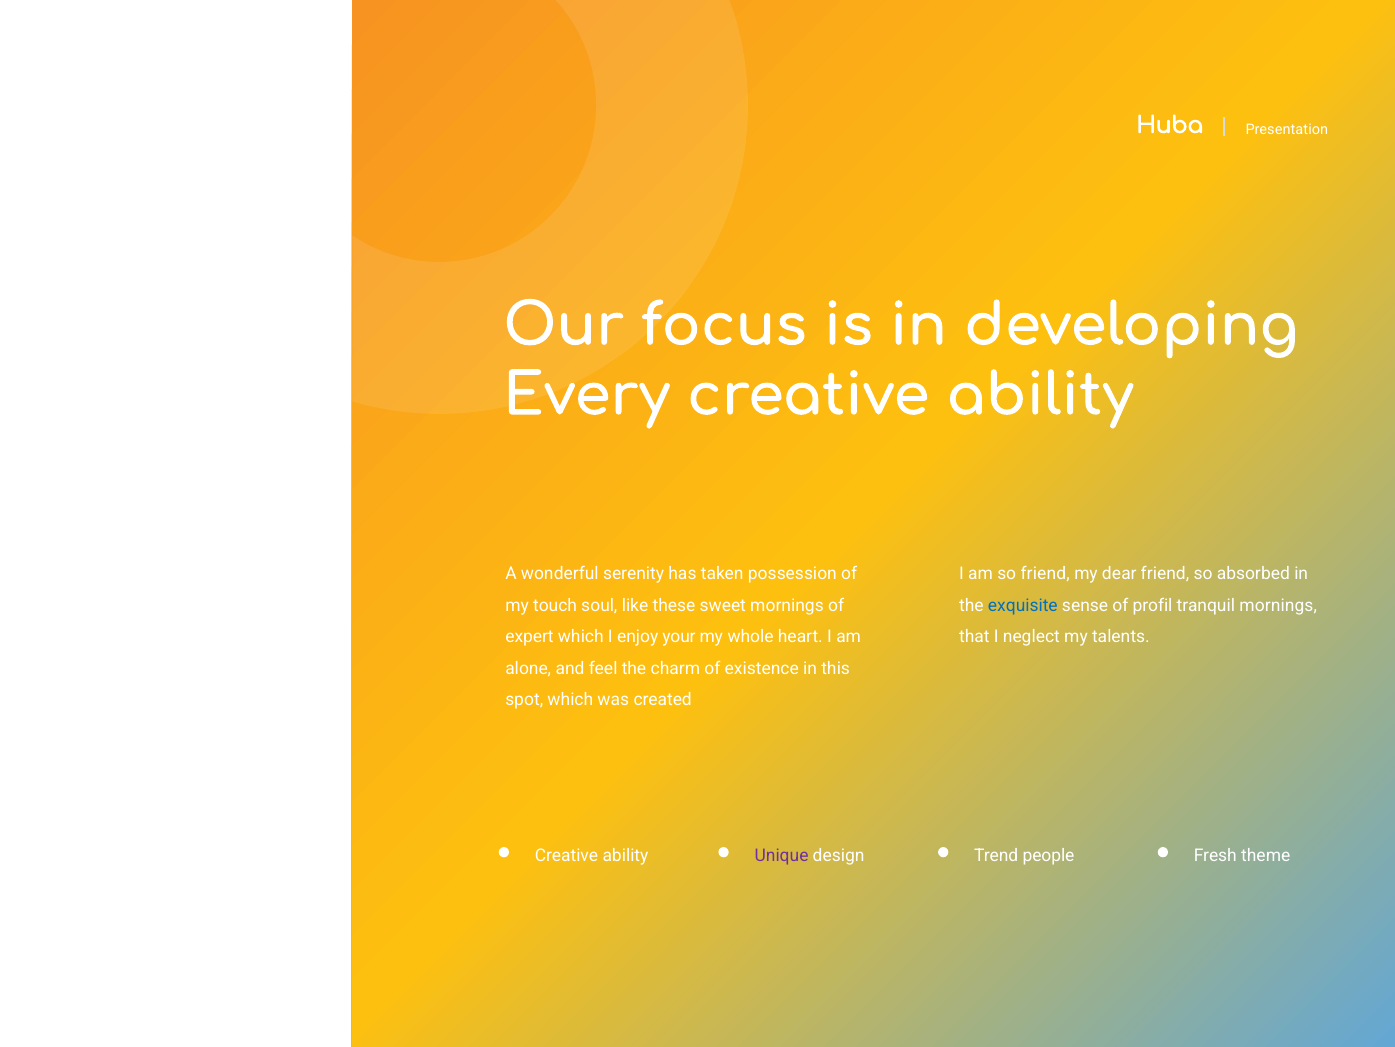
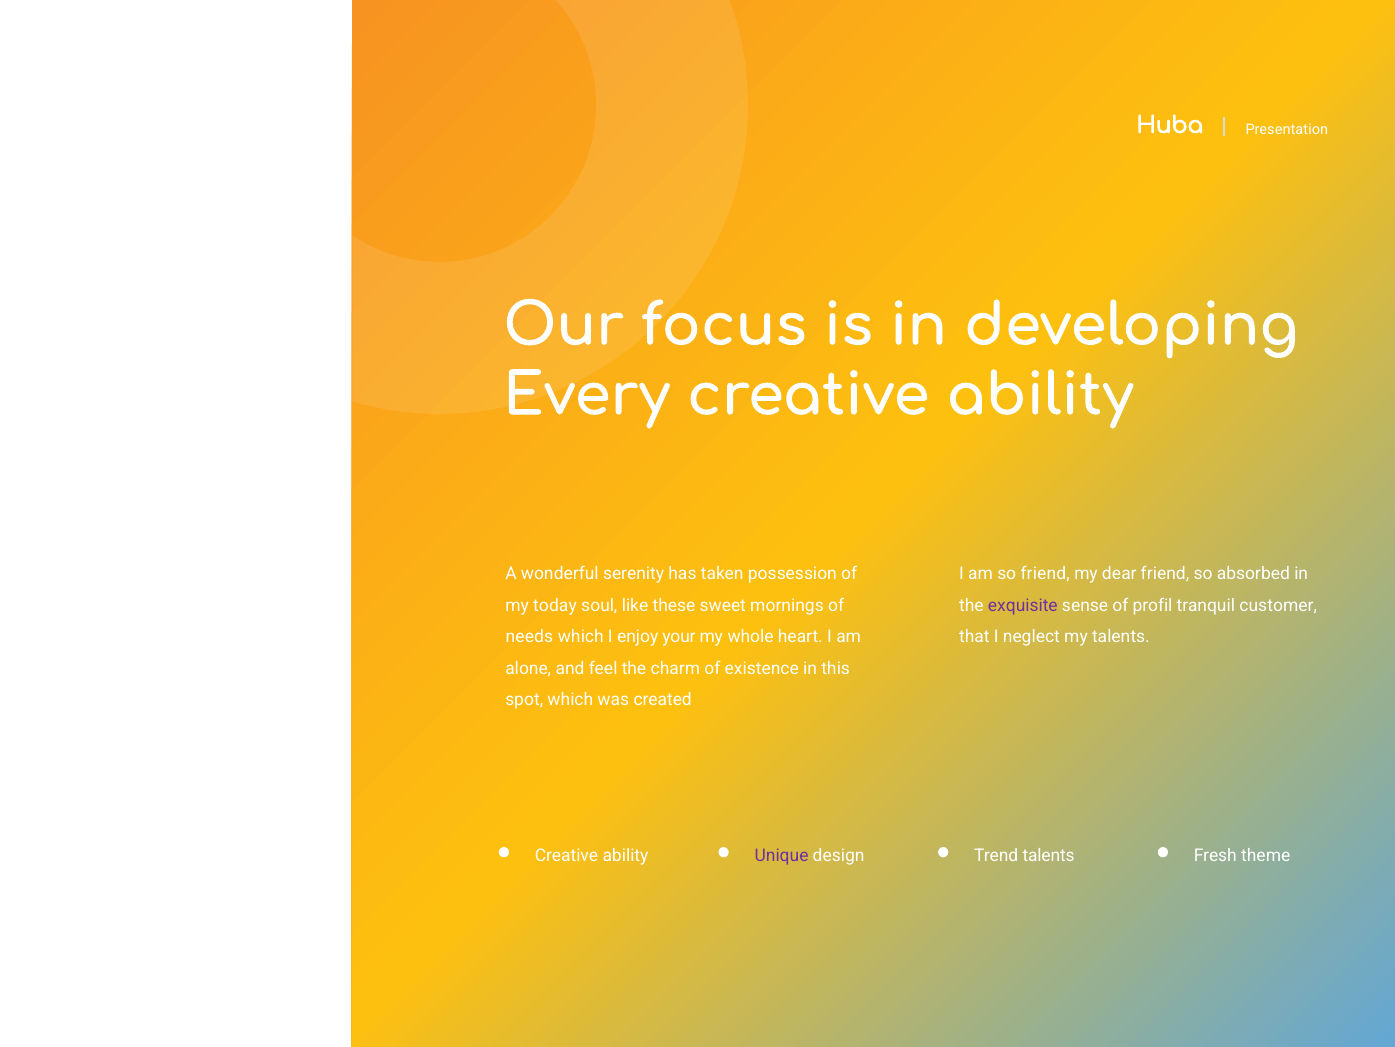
touch: touch -> today (555, 605)
exquisite colour: blue -> purple (1023, 605)
tranquil mornings: mornings -> customer (1278, 605)
expert: expert -> needs (529, 636)
Trend people: people -> talents (1049, 855)
